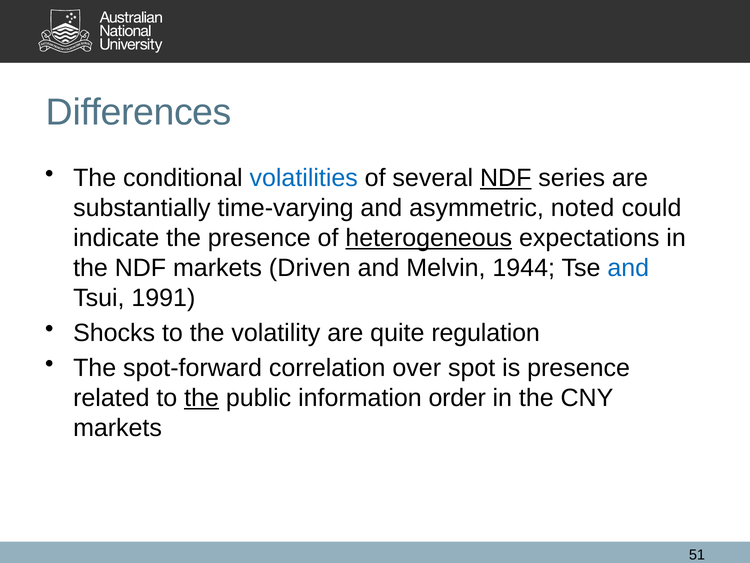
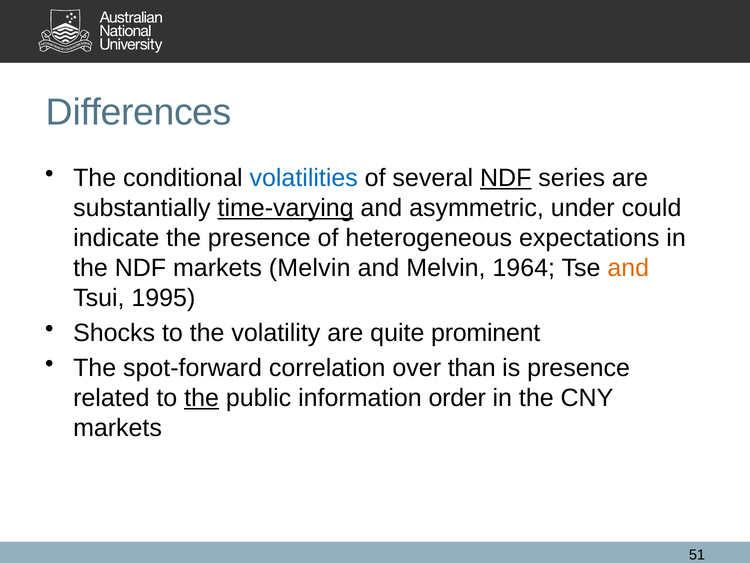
time-varying underline: none -> present (286, 208)
noted: noted -> under (583, 208)
heterogeneous underline: present -> none (429, 238)
markets Driven: Driven -> Melvin (310, 268)
1944: 1944 -> 1964 (524, 268)
and colour: blue -> orange (628, 268)
1991: 1991 -> 1995 (163, 298)
regulation: regulation -> prominent (486, 333)
spot: spot -> than (472, 368)
